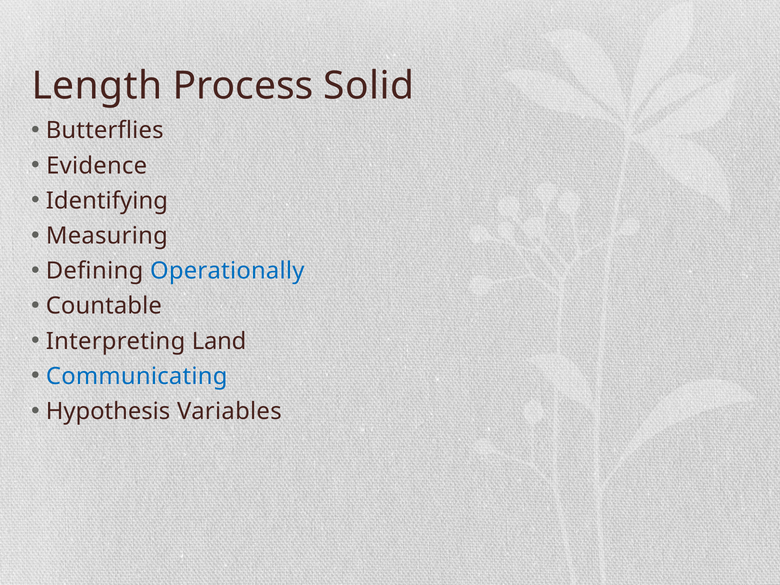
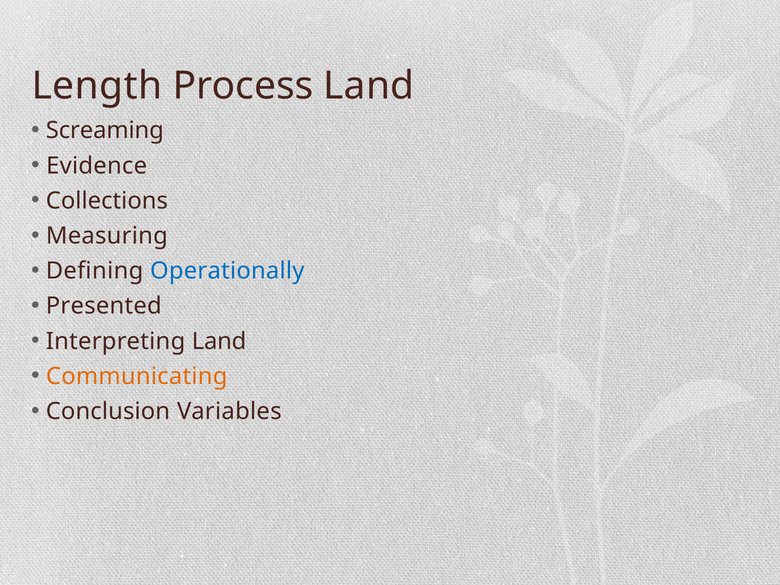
Process Solid: Solid -> Land (369, 86)
Butterflies: Butterflies -> Screaming (105, 131)
Identifying: Identifying -> Collections (107, 201)
Countable: Countable -> Presented (104, 306)
Communicating colour: blue -> orange (137, 376)
Hypothesis: Hypothesis -> Conclusion (108, 411)
